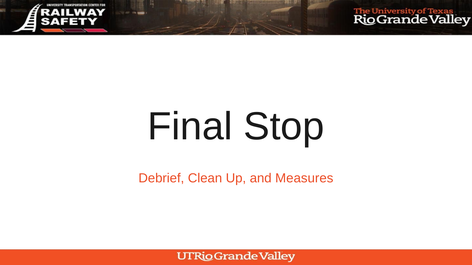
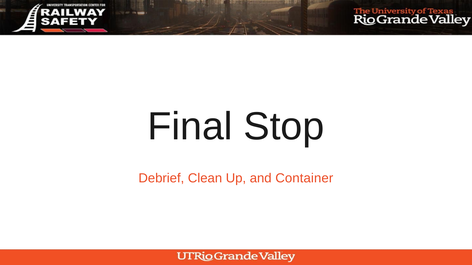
Measures: Measures -> Container (304, 178)
